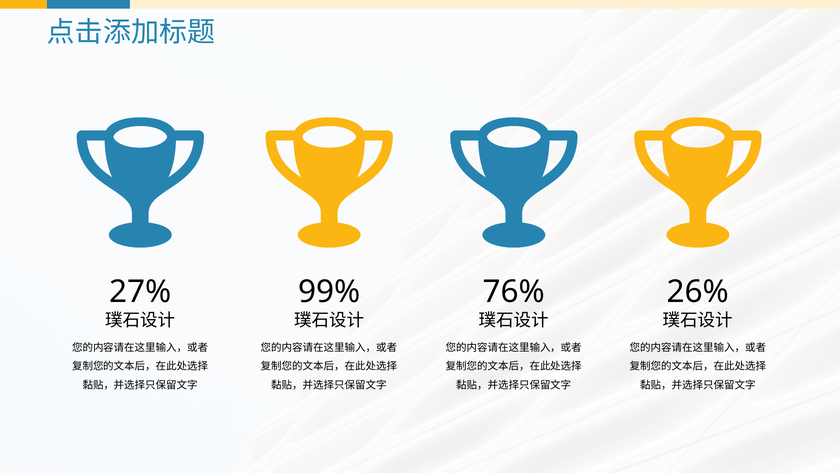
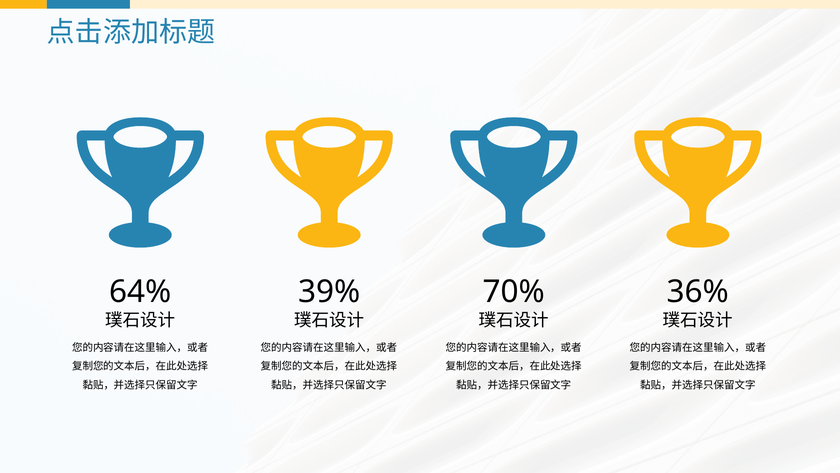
27%: 27% -> 64% (140, 291)
99%: 99% -> 39% (329, 291)
76%: 76% -> 70% (514, 291)
26%: 26% -> 36% (698, 291)
